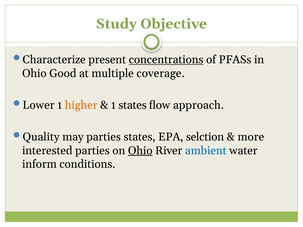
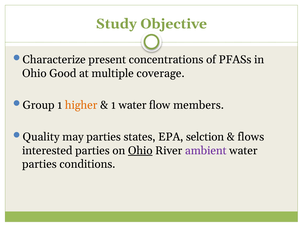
concentrations underline: present -> none (166, 60)
Lower: Lower -> Group (39, 105)
1 states: states -> water (133, 105)
approach: approach -> members (199, 105)
more: more -> flows (251, 137)
ambient colour: blue -> purple (206, 151)
inform: inform -> parties (39, 164)
